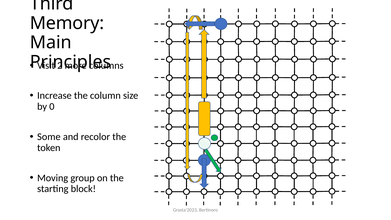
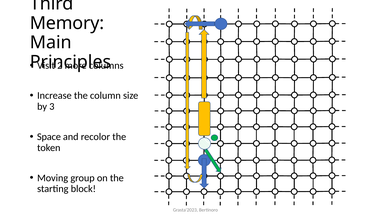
0: 0 -> 3 (52, 107)
Some: Some -> Space (49, 137)
